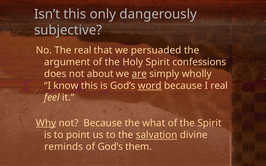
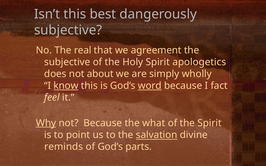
only: only -> best (103, 14)
persuaded: persuaded -> agreement (156, 50)
argument: argument -> subjective (67, 62)
confessions: confessions -> apologetics (199, 62)
are underline: present -> none (139, 74)
know underline: none -> present (66, 86)
I real: real -> fact (219, 86)
them: them -> parts (139, 147)
